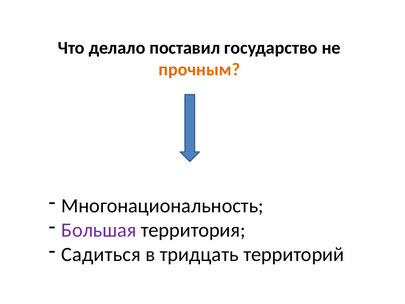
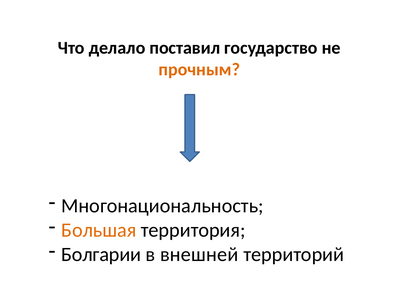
Большая colour: purple -> orange (99, 230)
Садиться: Садиться -> Болгарии (101, 254)
тридцать: тридцать -> внешней (199, 254)
